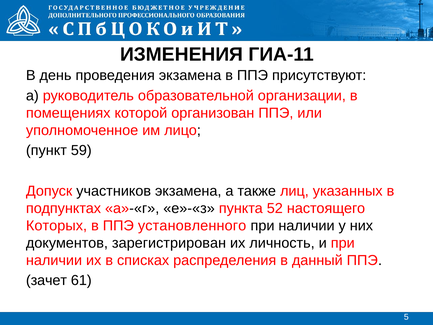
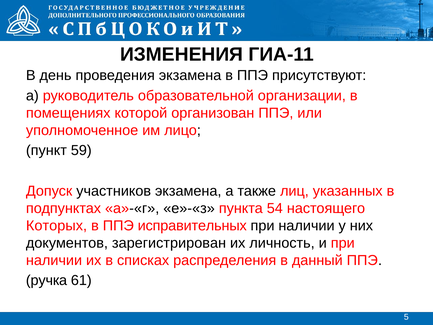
52: 52 -> 54 (275, 208)
установленного: установленного -> исправительных (192, 225)
зачет: зачет -> ручка (46, 280)
